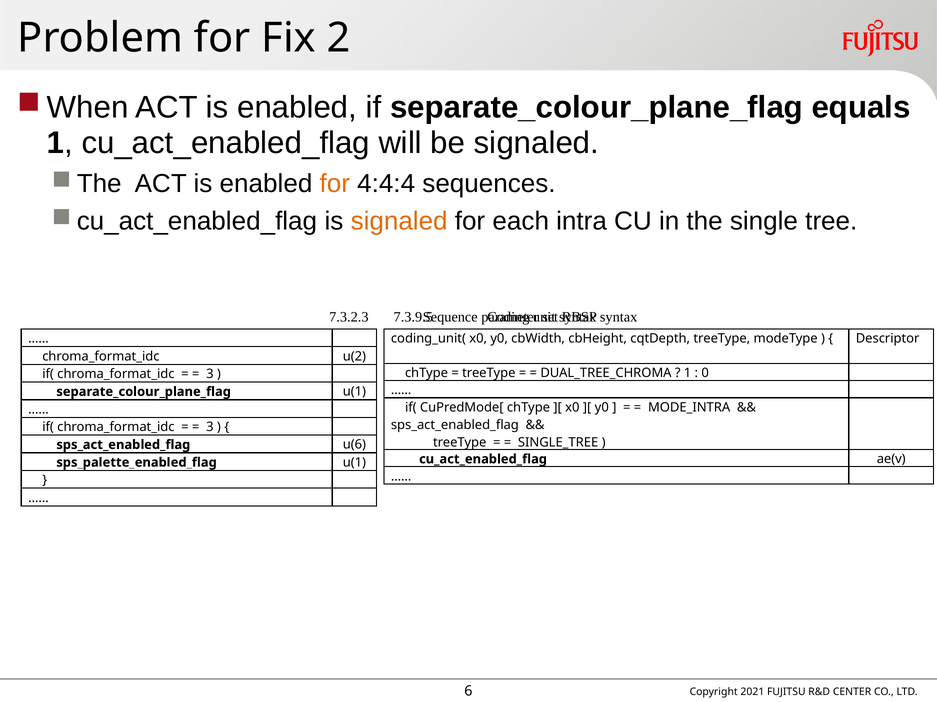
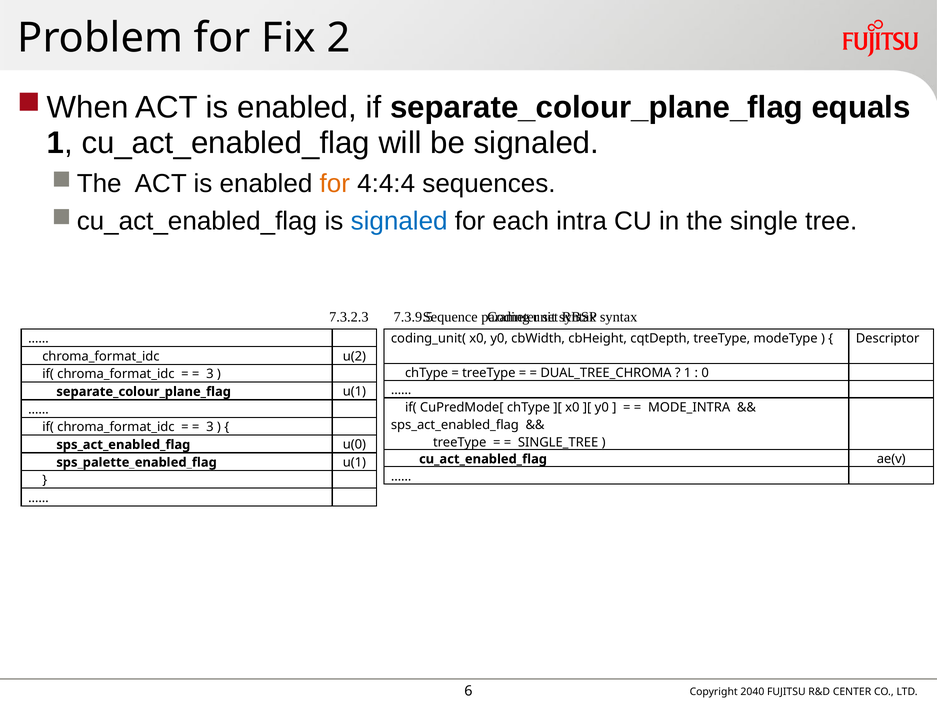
signaled colour: orange -> blue (399, 221)
u(6: u(6 -> u(0 (354, 445)
2021: 2021 -> 2040 (752, 693)
